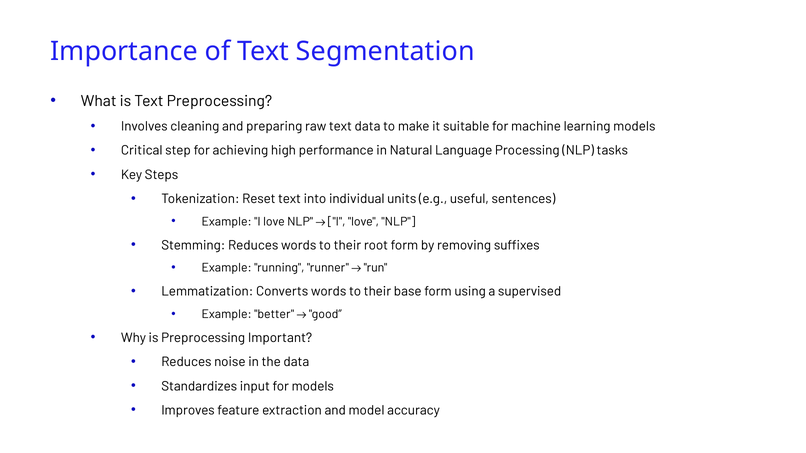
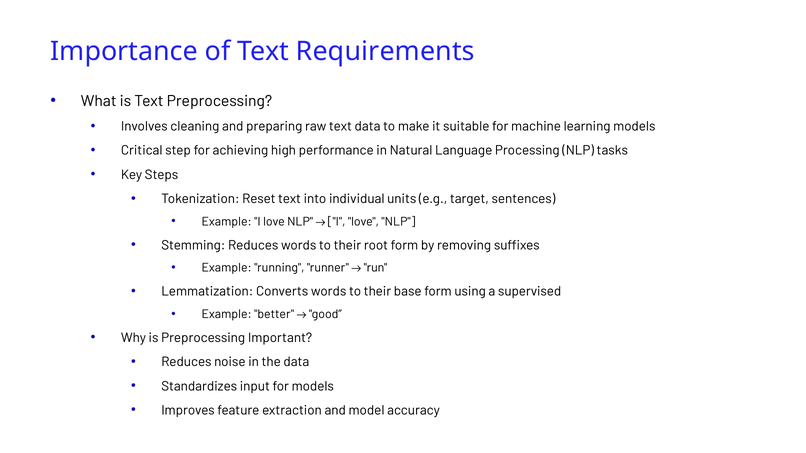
Segmentation: Segmentation -> Requirements (385, 52)
useful: useful -> target (469, 199)
